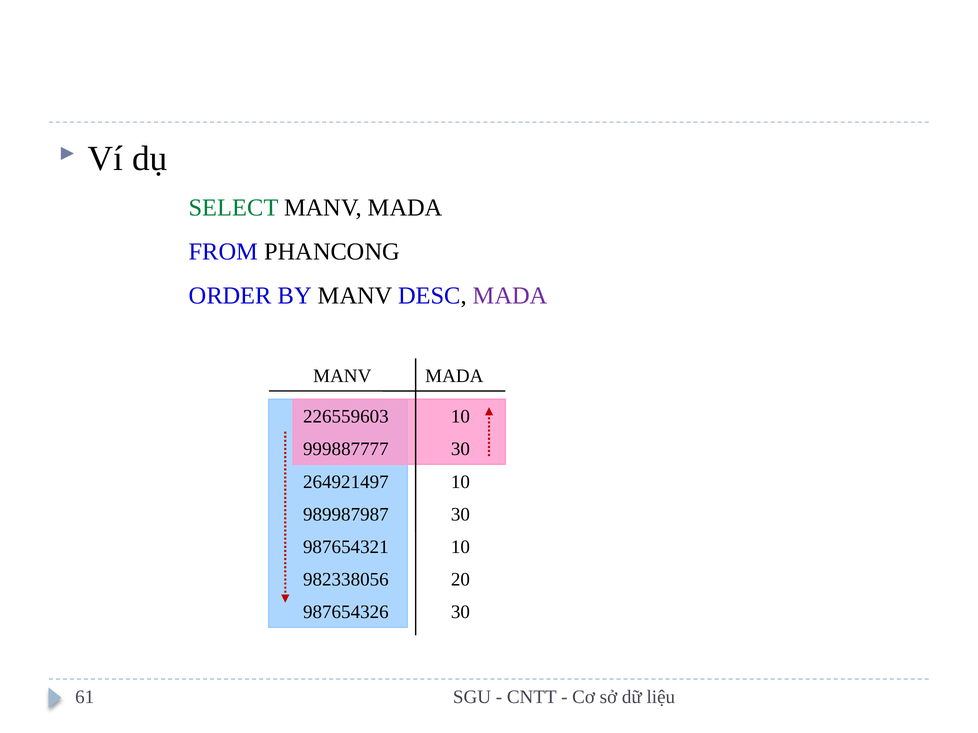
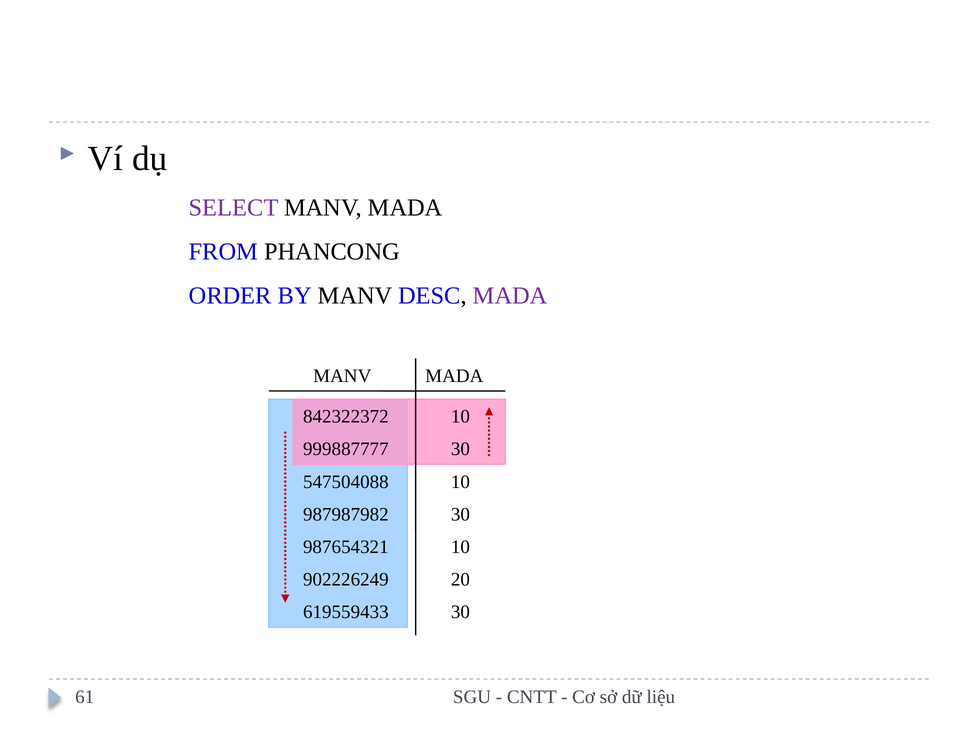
SELECT colour: green -> purple (234, 208)
226559603: 226559603 -> 842322372 (346, 417)
264921497: 264921497 -> 547504088 (346, 482)
989987987: 989987987 -> 987987982 (346, 515)
982338056: 982338056 -> 902226249 (346, 580)
987654326: 987654326 -> 619559433 (346, 613)
